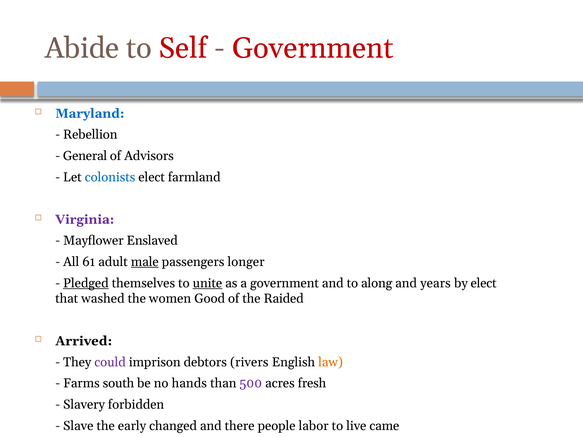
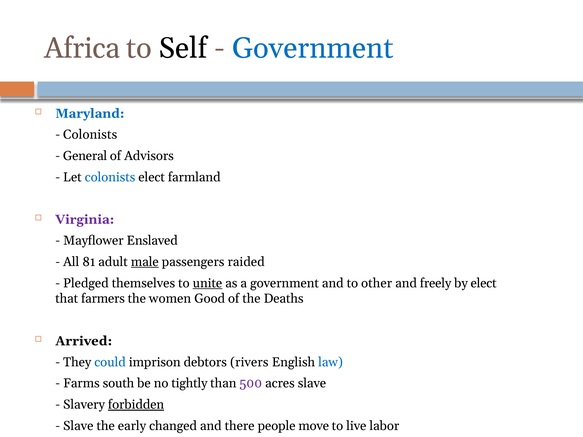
Abide: Abide -> Africa (82, 48)
Self colour: red -> black (183, 48)
Government colour: red -> blue (313, 48)
Rebellion: Rebellion -> Colonists (90, 135)
61: 61 -> 81 (89, 262)
longer: longer -> raided (246, 262)
Pledged underline: present -> none (86, 283)
along: along -> other (377, 283)
years: years -> freely (436, 283)
washed: washed -> farmers (103, 299)
Raided: Raided -> Deaths (284, 299)
could colour: purple -> blue (110, 362)
law colour: orange -> blue (331, 362)
hands: hands -> tightly (189, 384)
acres fresh: fresh -> slave (312, 384)
forbidden underline: none -> present (136, 405)
labor: labor -> move (314, 426)
came: came -> labor (384, 426)
